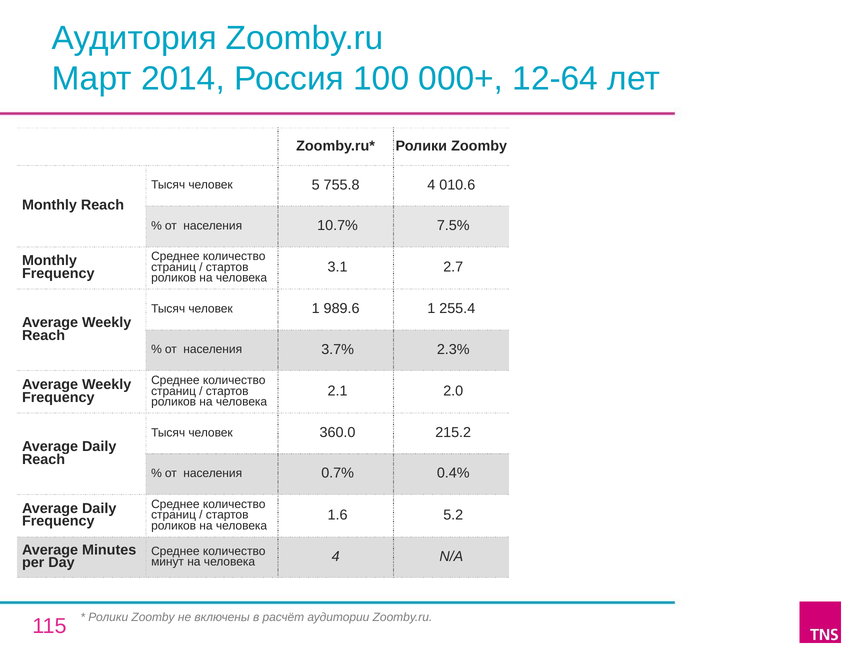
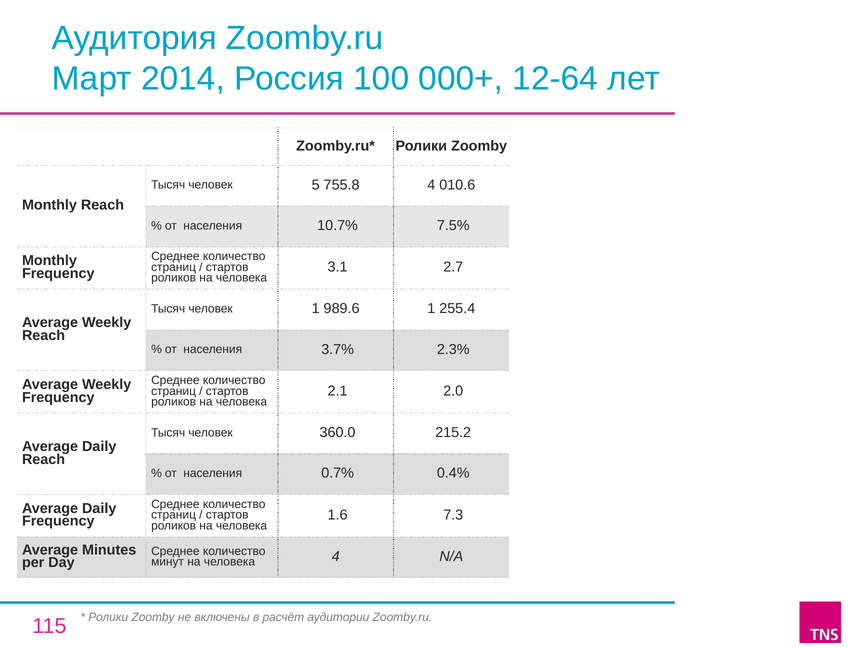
5.2: 5.2 -> 7.3 (453, 515)
